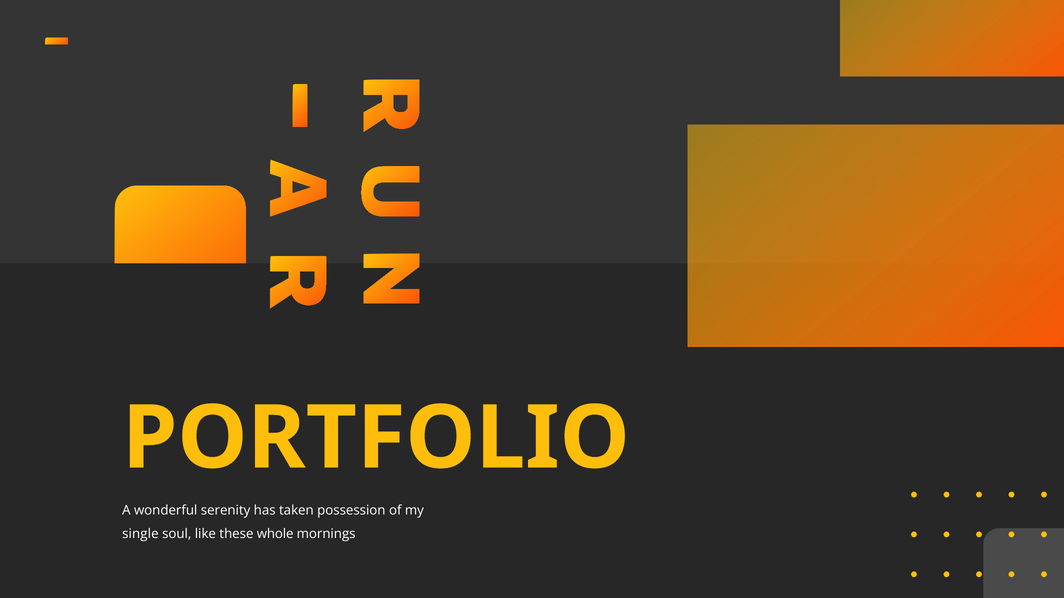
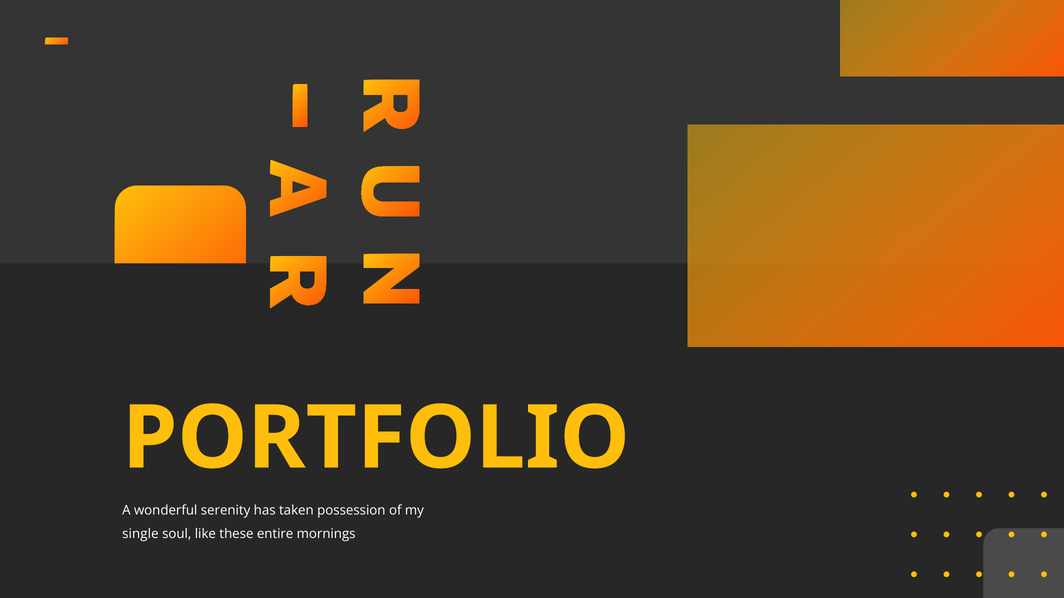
whole: whole -> entire (275, 535)
